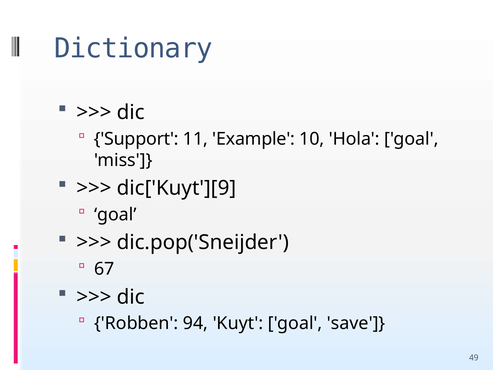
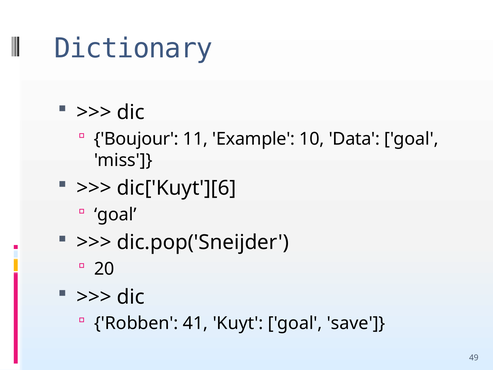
Support: Support -> Boujour (136, 139)
Hola: Hola -> Data (354, 139)
dic['Kuyt'][9: dic['Kuyt'][9 -> dic['Kuyt'][6 (177, 188)
67: 67 -> 20 (104, 269)
94: 94 -> 41 (195, 323)
